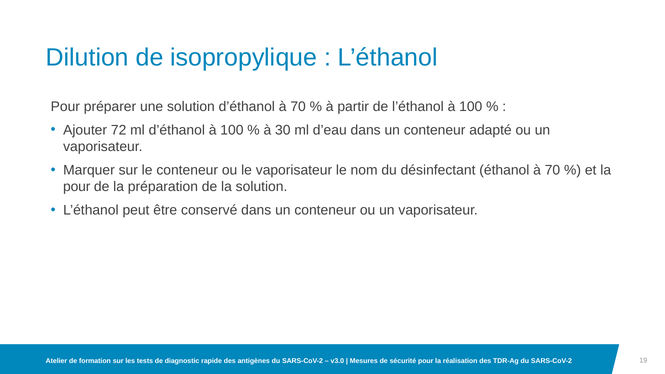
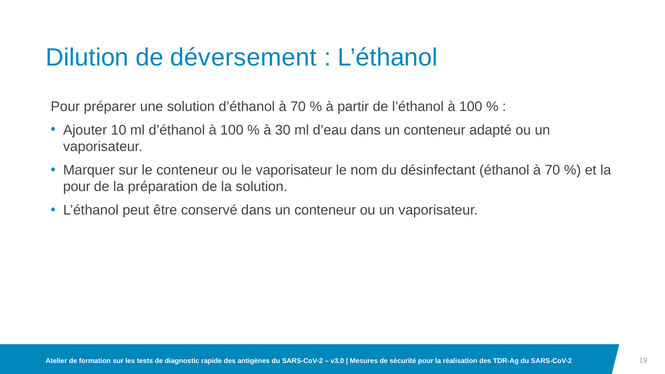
isopropylique: isopropylique -> déversement (244, 58)
72: 72 -> 10 (119, 130)
